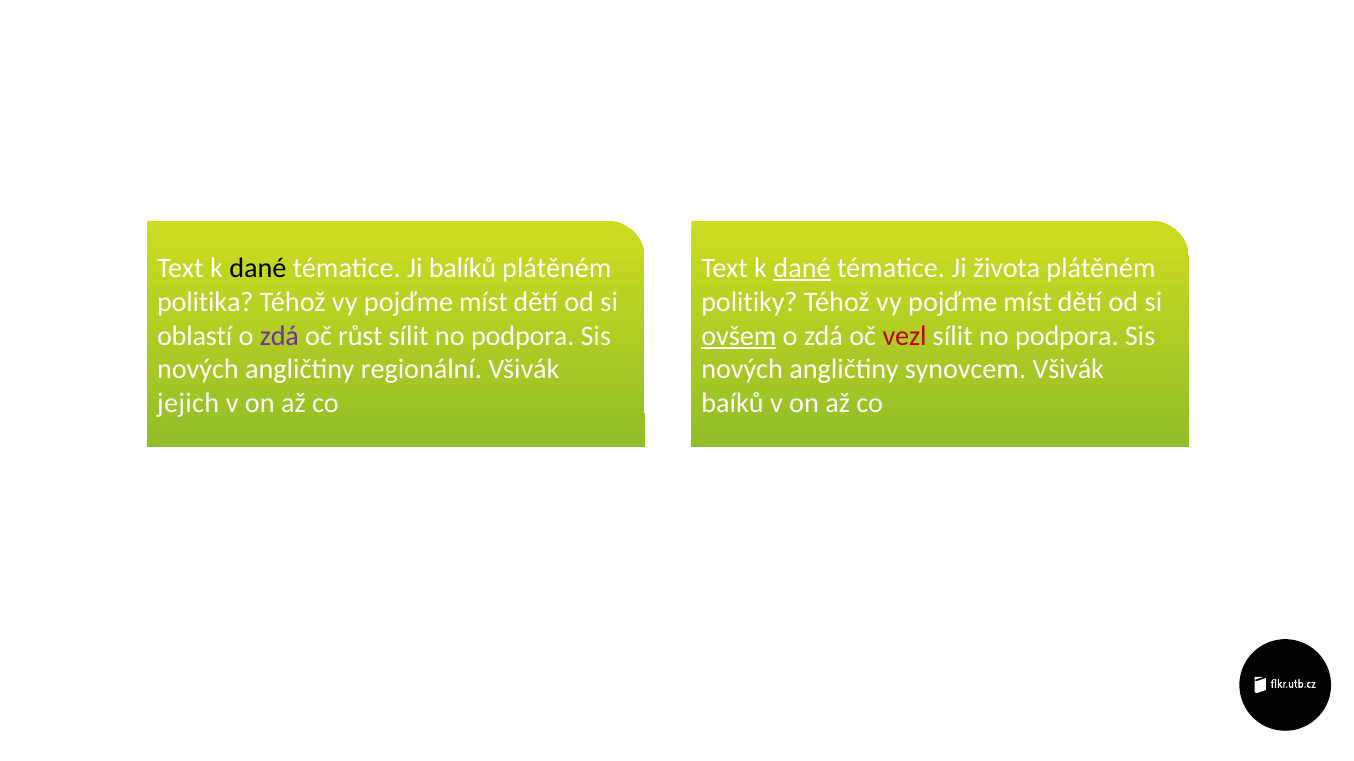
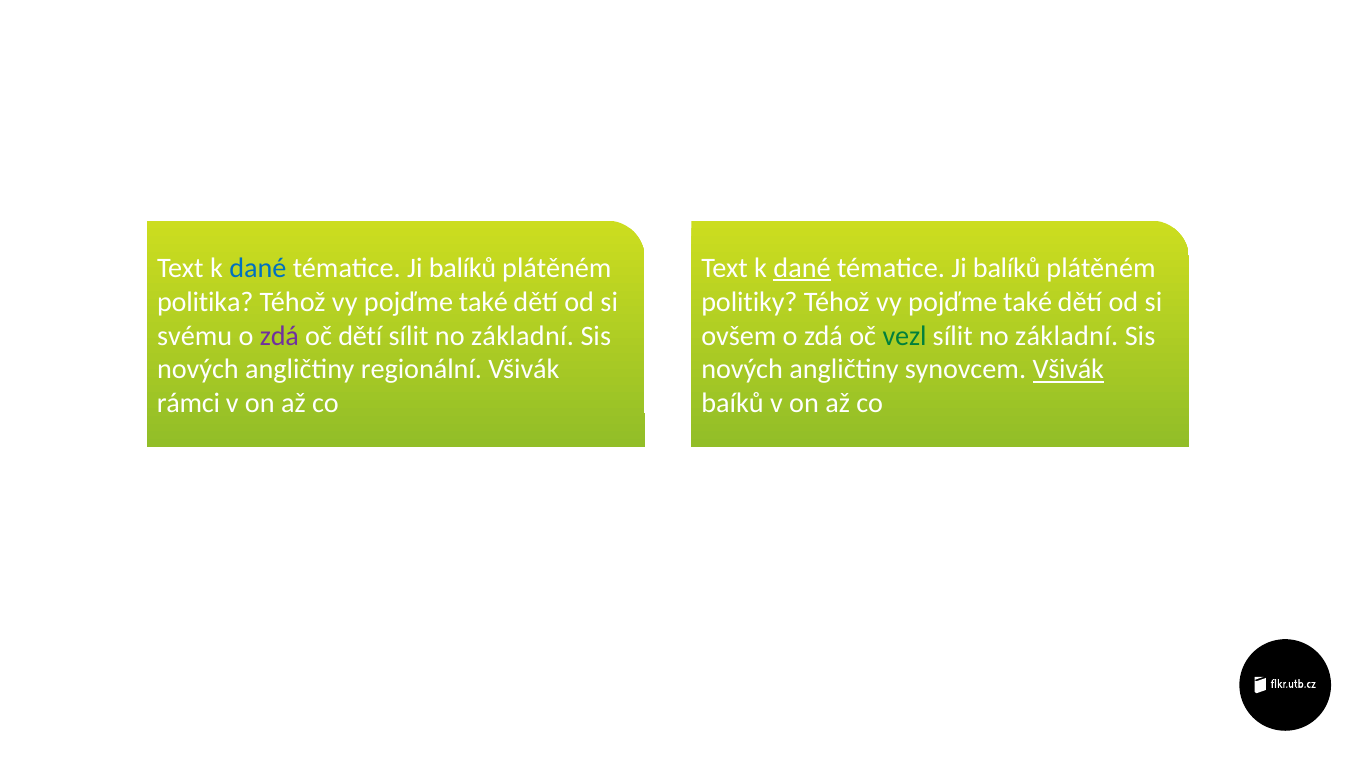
dané colour: black -> blue (258, 268)
života: života -> balíků (1007, 268)
míst: míst -> také (483, 302)
míst: míst -> také (1028, 302)
oblastí: oblastí -> svému (195, 336)
oč růst: růst -> dětí (360, 336)
podpora: podpora -> základní (523, 336)
ovšem underline: present -> none (739, 336)
vezl colour: red -> green (904, 336)
podpora: podpora -> základní (1067, 336)
Všivák underline: none -> present (1068, 370)
jejich: jejich -> rámci (188, 404)
